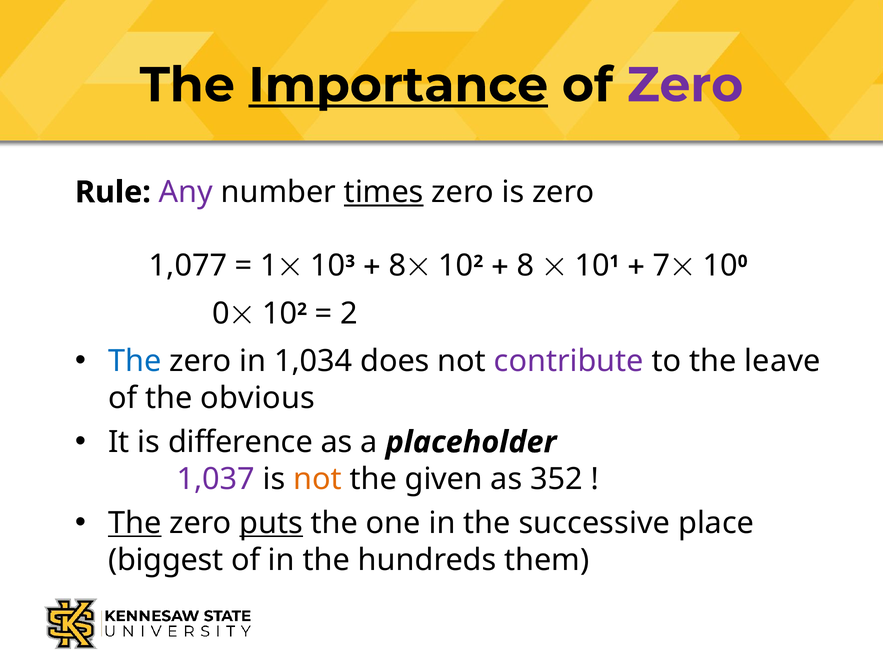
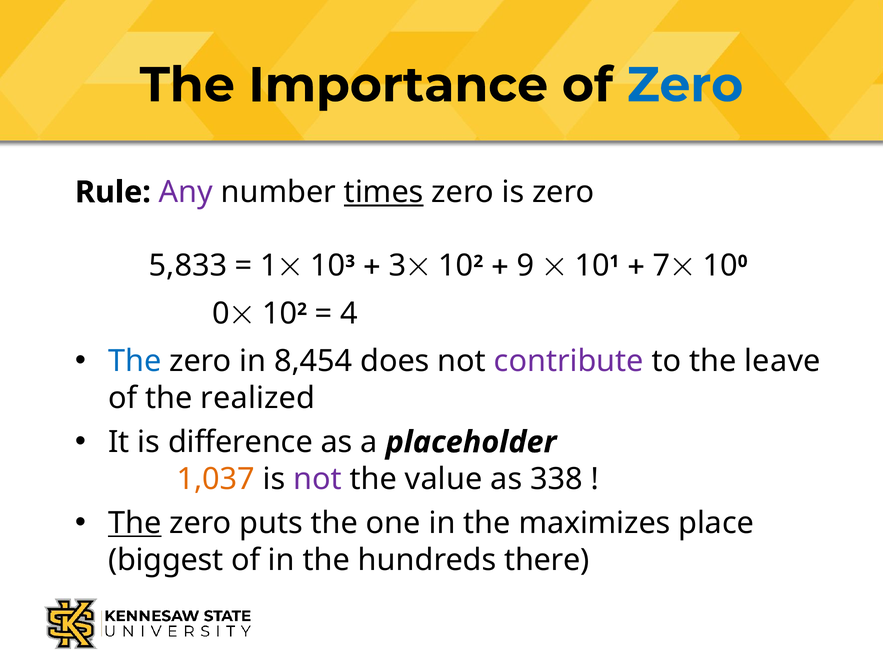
Importance underline: present -> none (398, 85)
Zero colour: purple -> blue (685, 85)
1,077: 1,077 -> 5,833 (188, 266)
8: 8 -> 3 (397, 266)
8: 8 -> 9 (526, 266)
2: 2 -> 4 (349, 314)
1,034: 1,034 -> 8,454 (313, 361)
obvious: obvious -> realized (258, 398)
1,037 colour: purple -> orange (216, 479)
not colour: orange -> purple (318, 479)
given: given -> value (444, 479)
352: 352 -> 338 (557, 479)
puts underline: present -> none (271, 523)
successive: successive -> maximizes (594, 523)
them: them -> there (547, 560)
